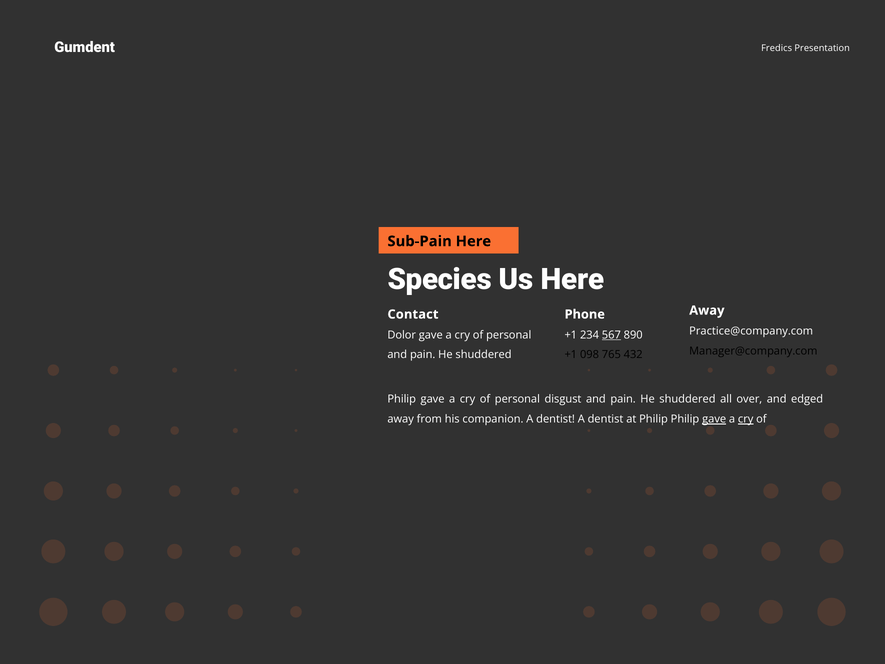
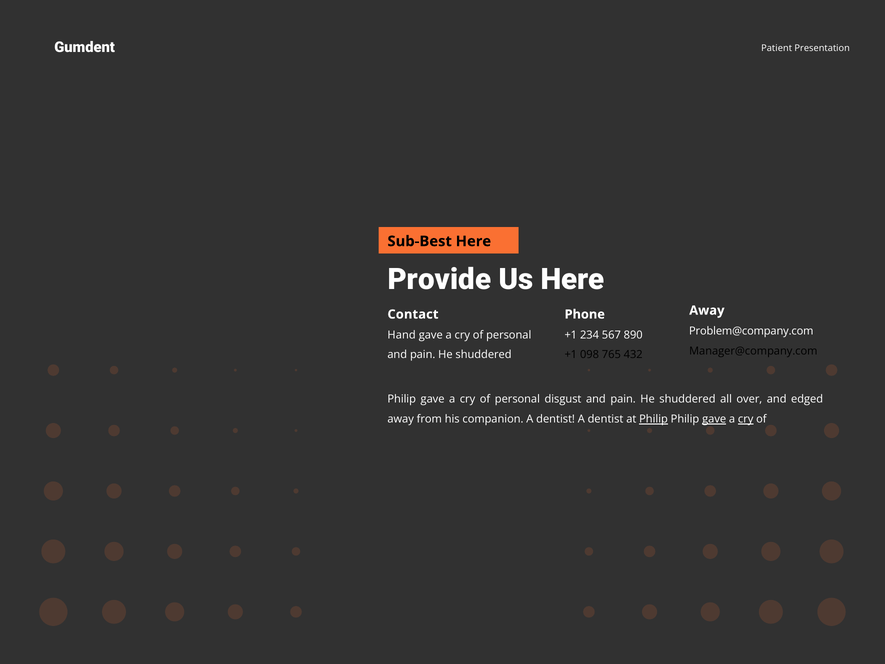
Fredics: Fredics -> Patient (777, 48)
Sub-Pain: Sub-Pain -> Sub-Best (420, 241)
Species: Species -> Provide (439, 279)
Practice@company.com: Practice@company.com -> Problem@company.com (751, 331)
Dolor: Dolor -> Hand (402, 335)
567 underline: present -> none (611, 335)
Philip underline: none -> present (654, 419)
